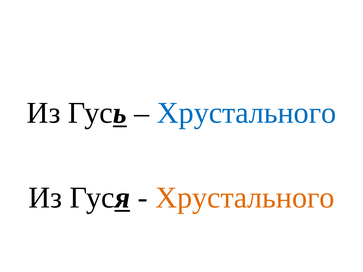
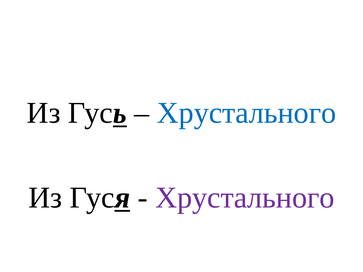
Хрустального colour: orange -> purple (245, 198)
